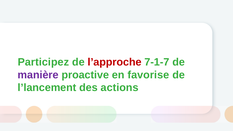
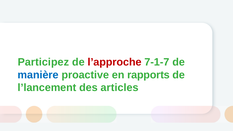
manière colour: purple -> blue (38, 75)
favorise: favorise -> rapports (148, 75)
actions: actions -> articles (120, 88)
